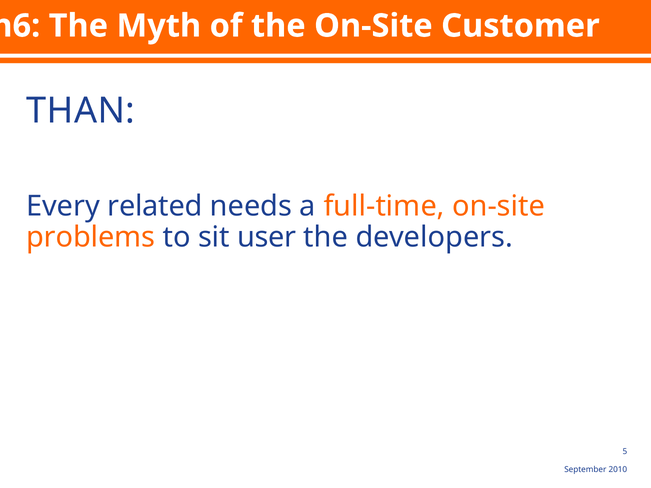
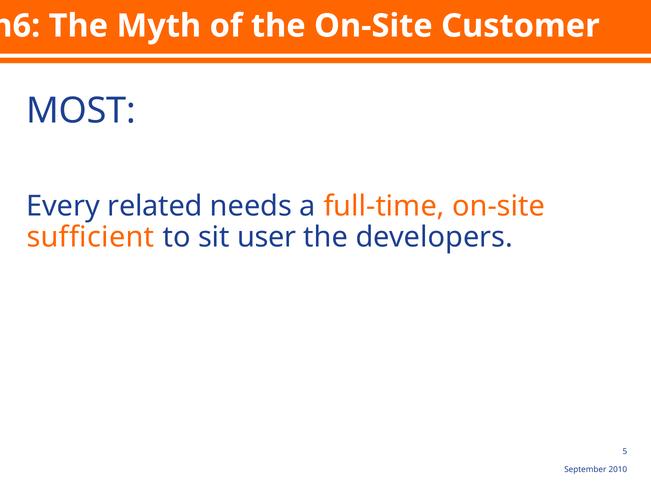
THAN: THAN -> MOST (81, 111)
problems: problems -> sufficient (90, 237)
